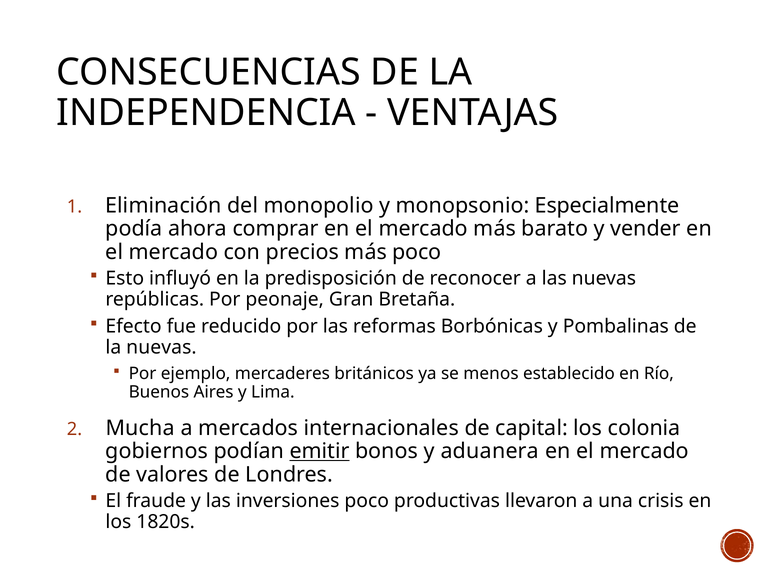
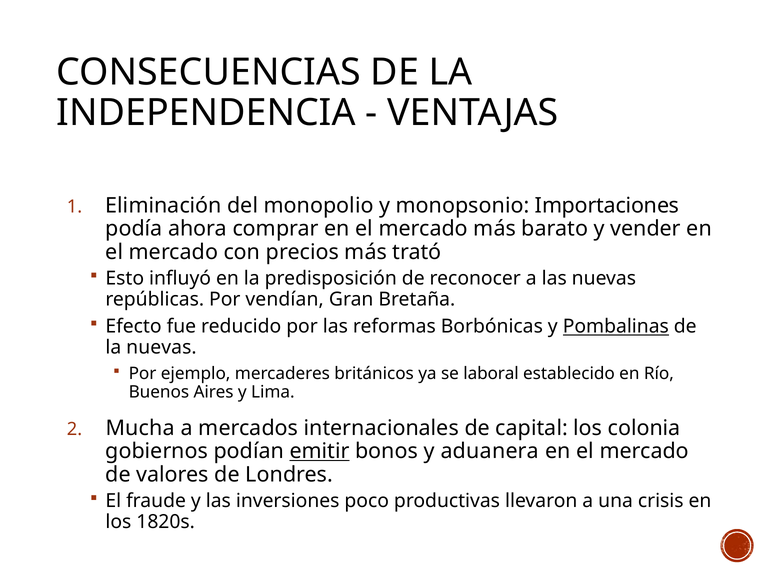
Especialmente: Especialmente -> Importaciones (607, 205)
más poco: poco -> trató (417, 252)
peonaje: peonaje -> vendían (285, 299)
Pombalinas underline: none -> present (616, 326)
menos: menos -> laboral (491, 373)
